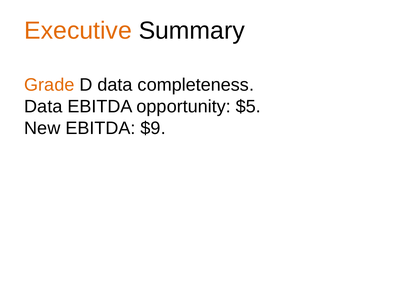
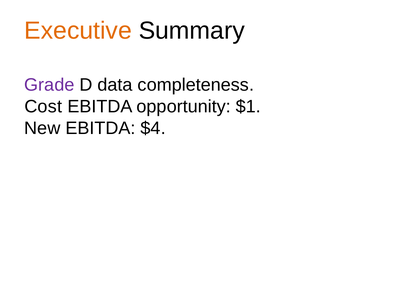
Grade colour: orange -> purple (49, 85)
Data: Data -> Cost (43, 107)
$5: $5 -> $1 (248, 107)
$9: $9 -> $4 (153, 128)
